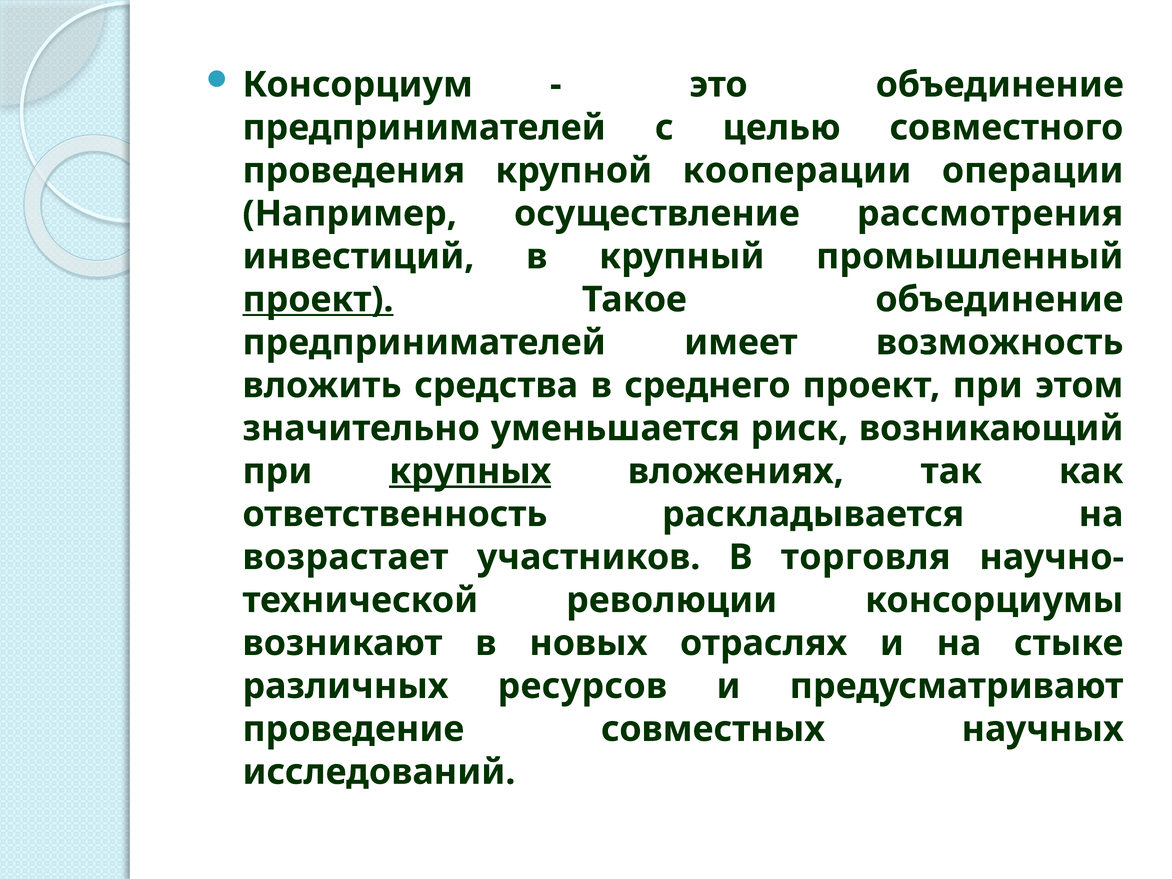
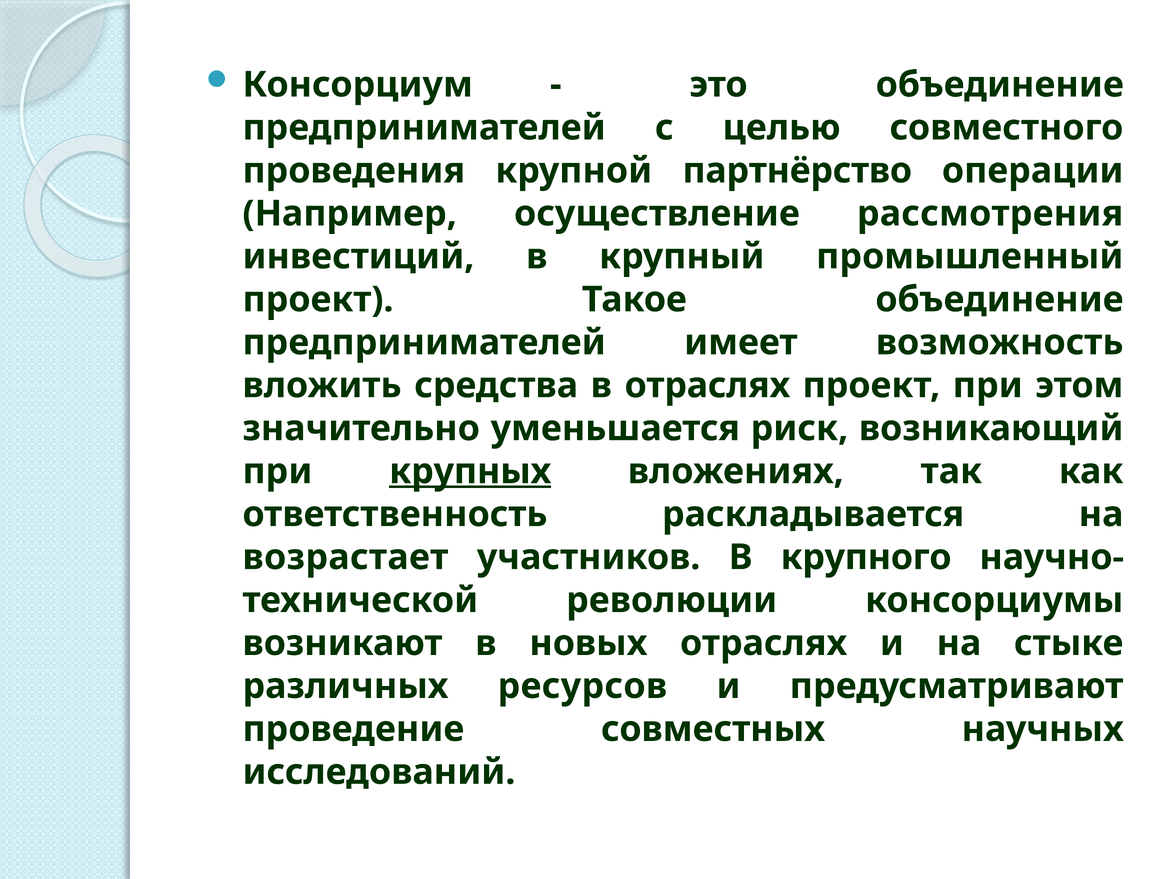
кооперации: кооперации -> партнёрство (797, 171)
проект underline: present -> none (318, 300)
в среднего: среднего -> отраслях (707, 385)
торговля: торговля -> крупного (866, 557)
